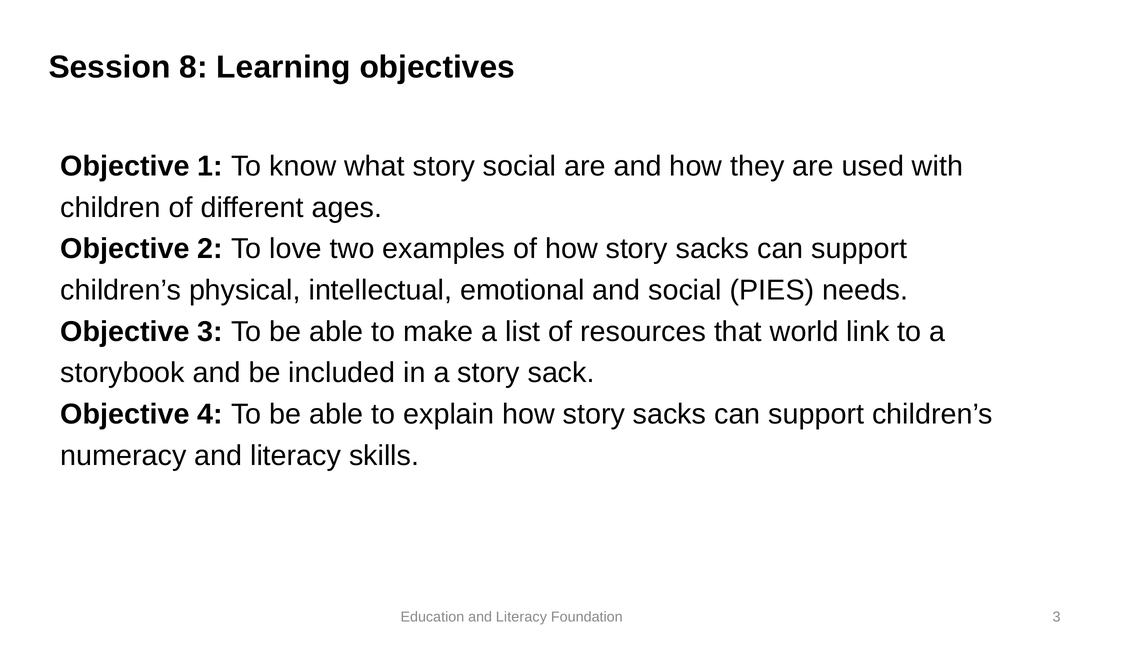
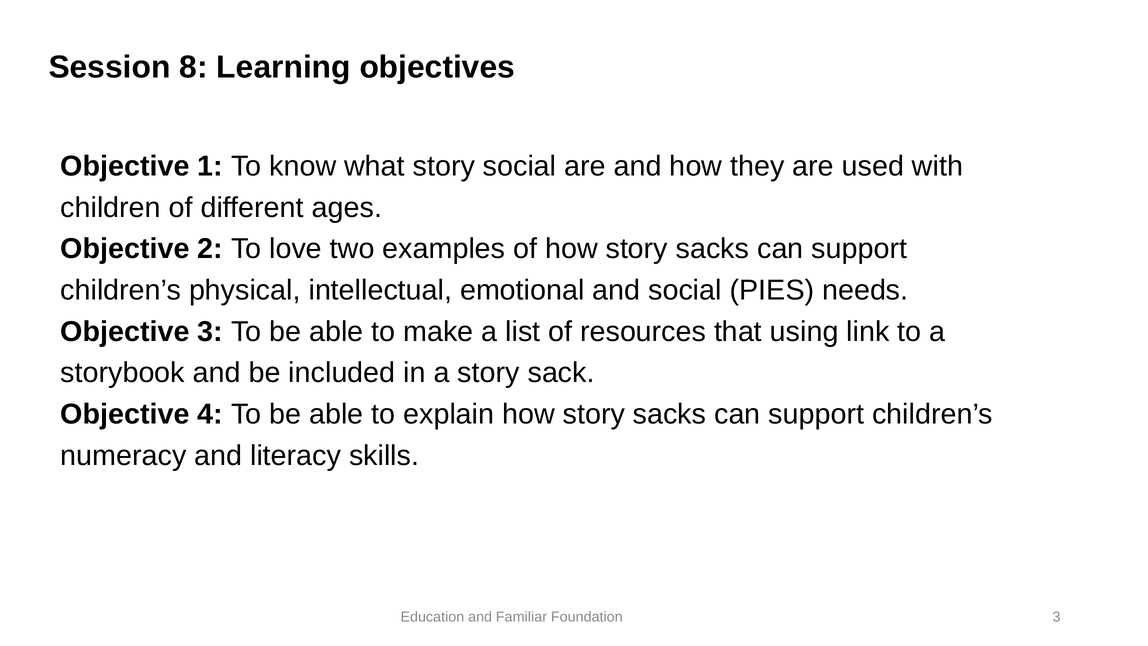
world: world -> using (804, 332)
Education and Literacy: Literacy -> Familiar (521, 617)
